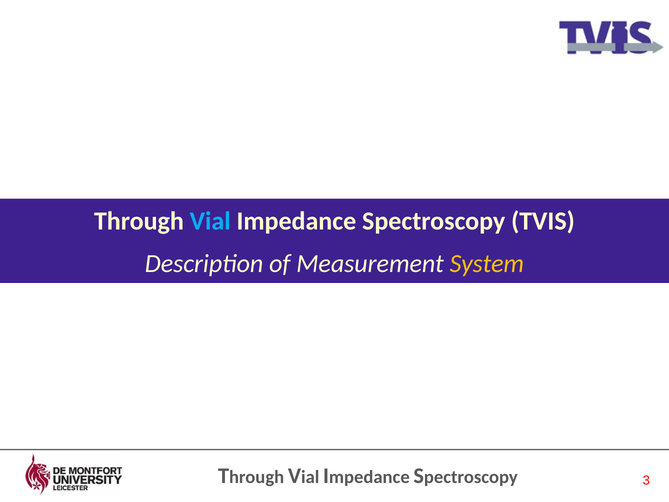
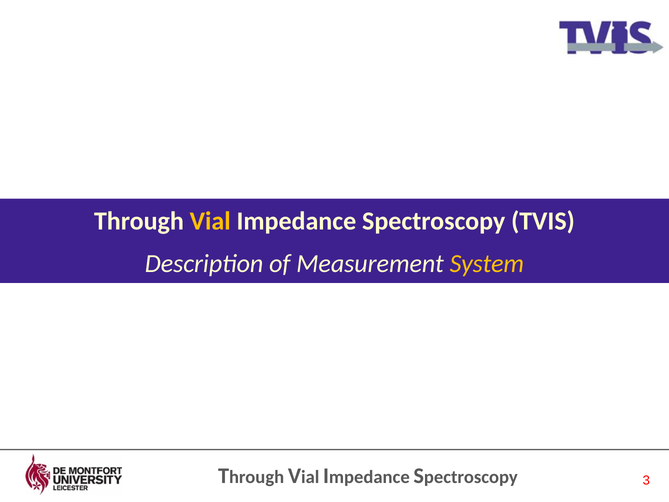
Vial colour: light blue -> yellow (210, 221)
